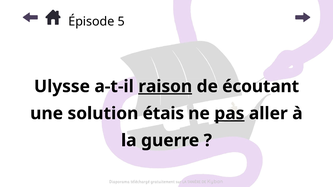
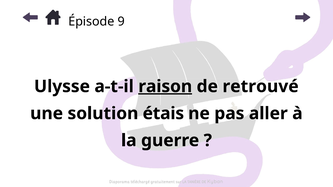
5: 5 -> 9 (121, 22)
écoutant: écoutant -> retrouvé (261, 87)
pas underline: present -> none (229, 114)
